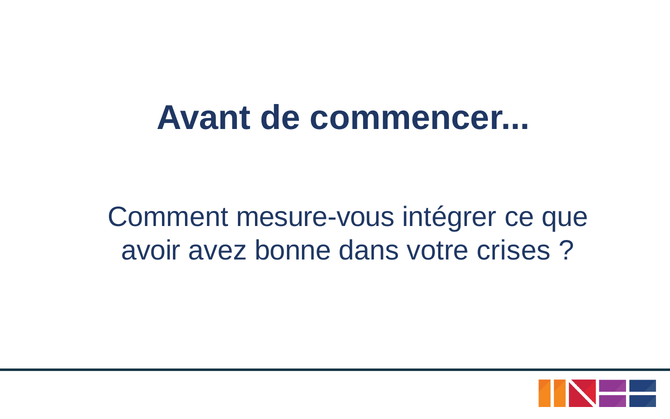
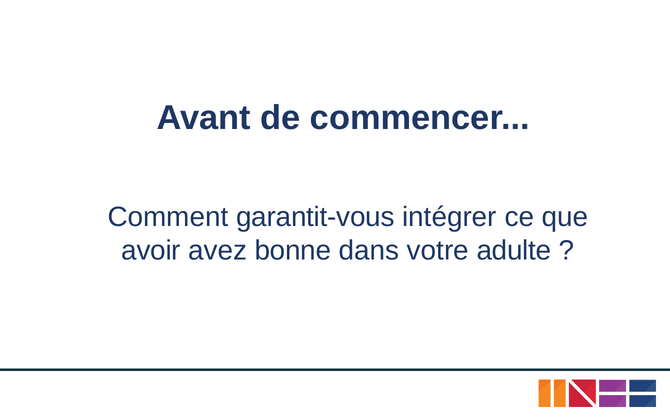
mesure-vous: mesure-vous -> garantit-vous (315, 217)
crises: crises -> adulte (514, 250)
